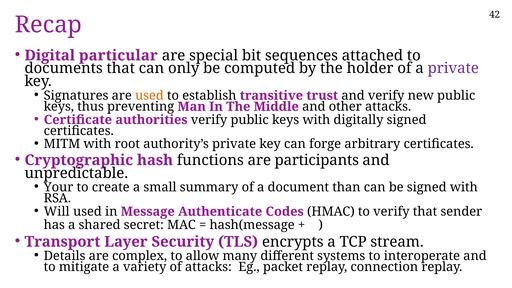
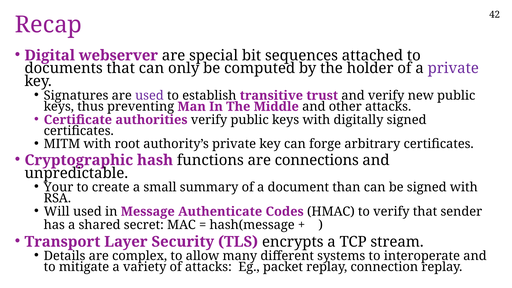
particular: particular -> webserver (118, 55)
used colour: orange -> purple (149, 96)
participants: participants -> connections (317, 160)
